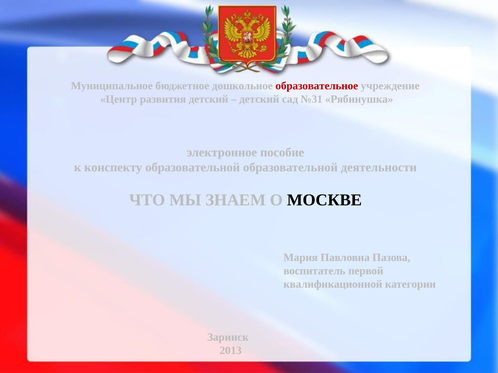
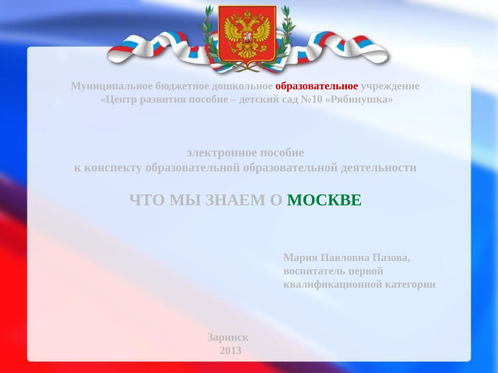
развития детский: детский -> пособие (208, 99)
№31: №31 -> №10 (312, 99)
МОСКВЕ colour: black -> green (324, 200)
